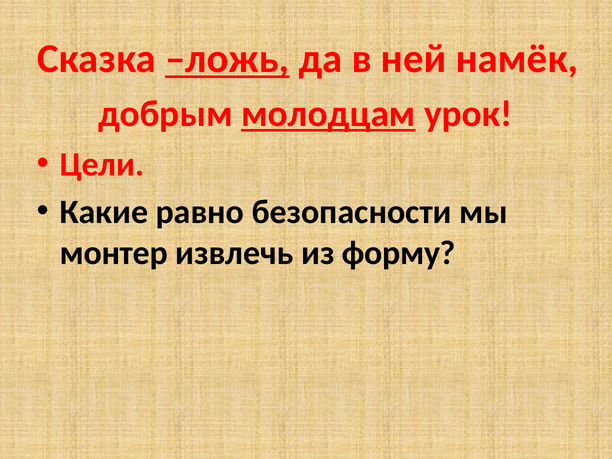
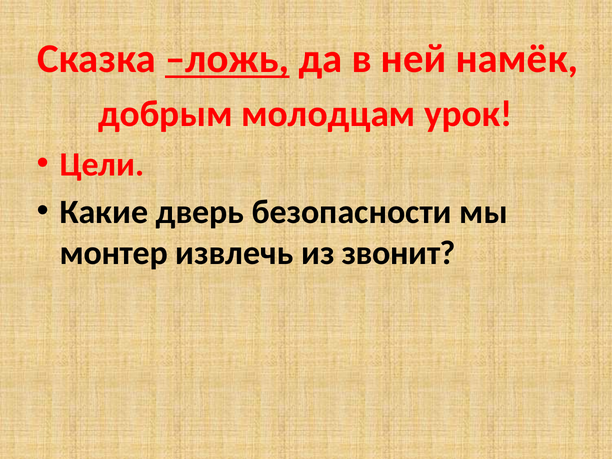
молодцам underline: present -> none (328, 114)
равно: равно -> дверь (200, 212)
форму: форму -> звонит (399, 253)
